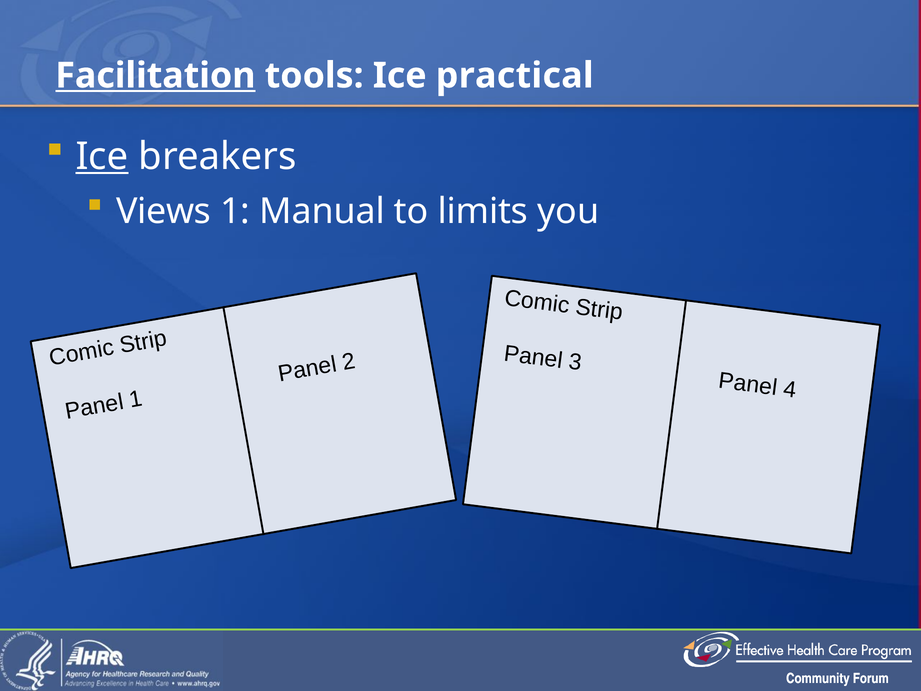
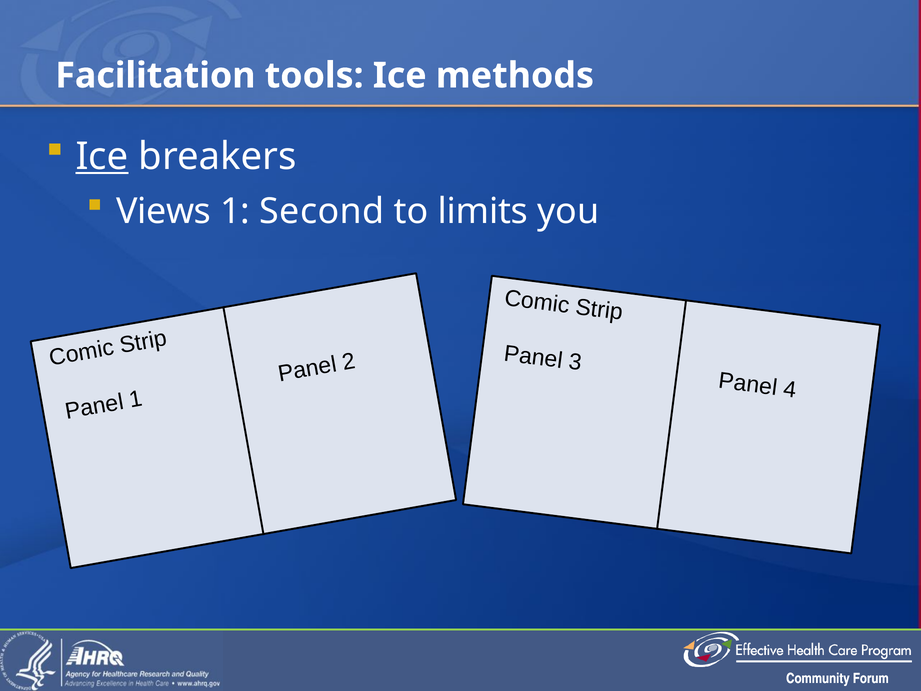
Facilitation underline: present -> none (155, 76)
practical: practical -> methods (515, 76)
Manual: Manual -> Second (322, 212)
